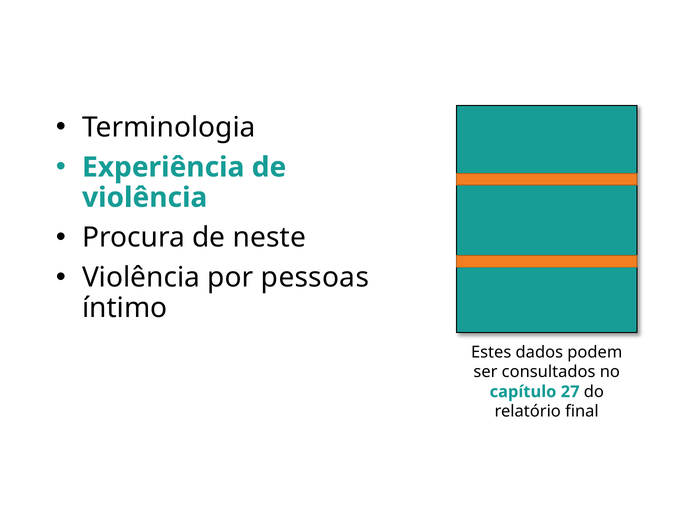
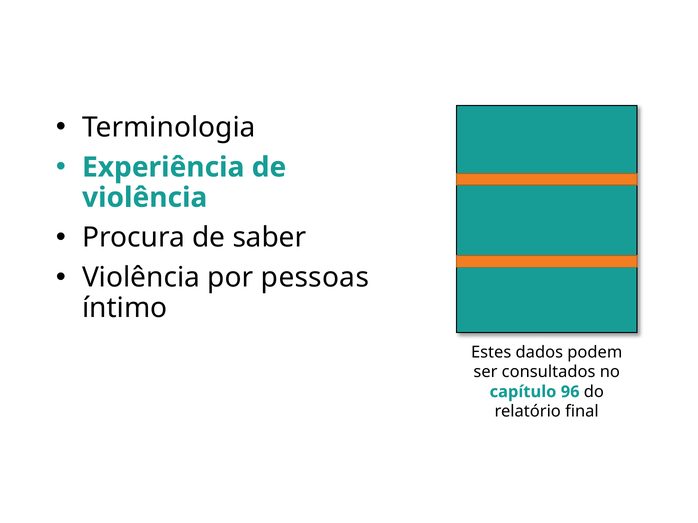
neste: neste -> saber (269, 238)
27: 27 -> 96 (570, 392)
